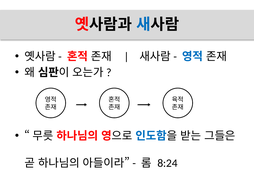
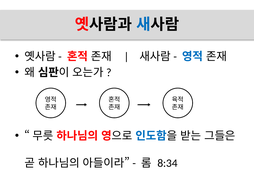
8:24: 8:24 -> 8:34 (168, 163)
